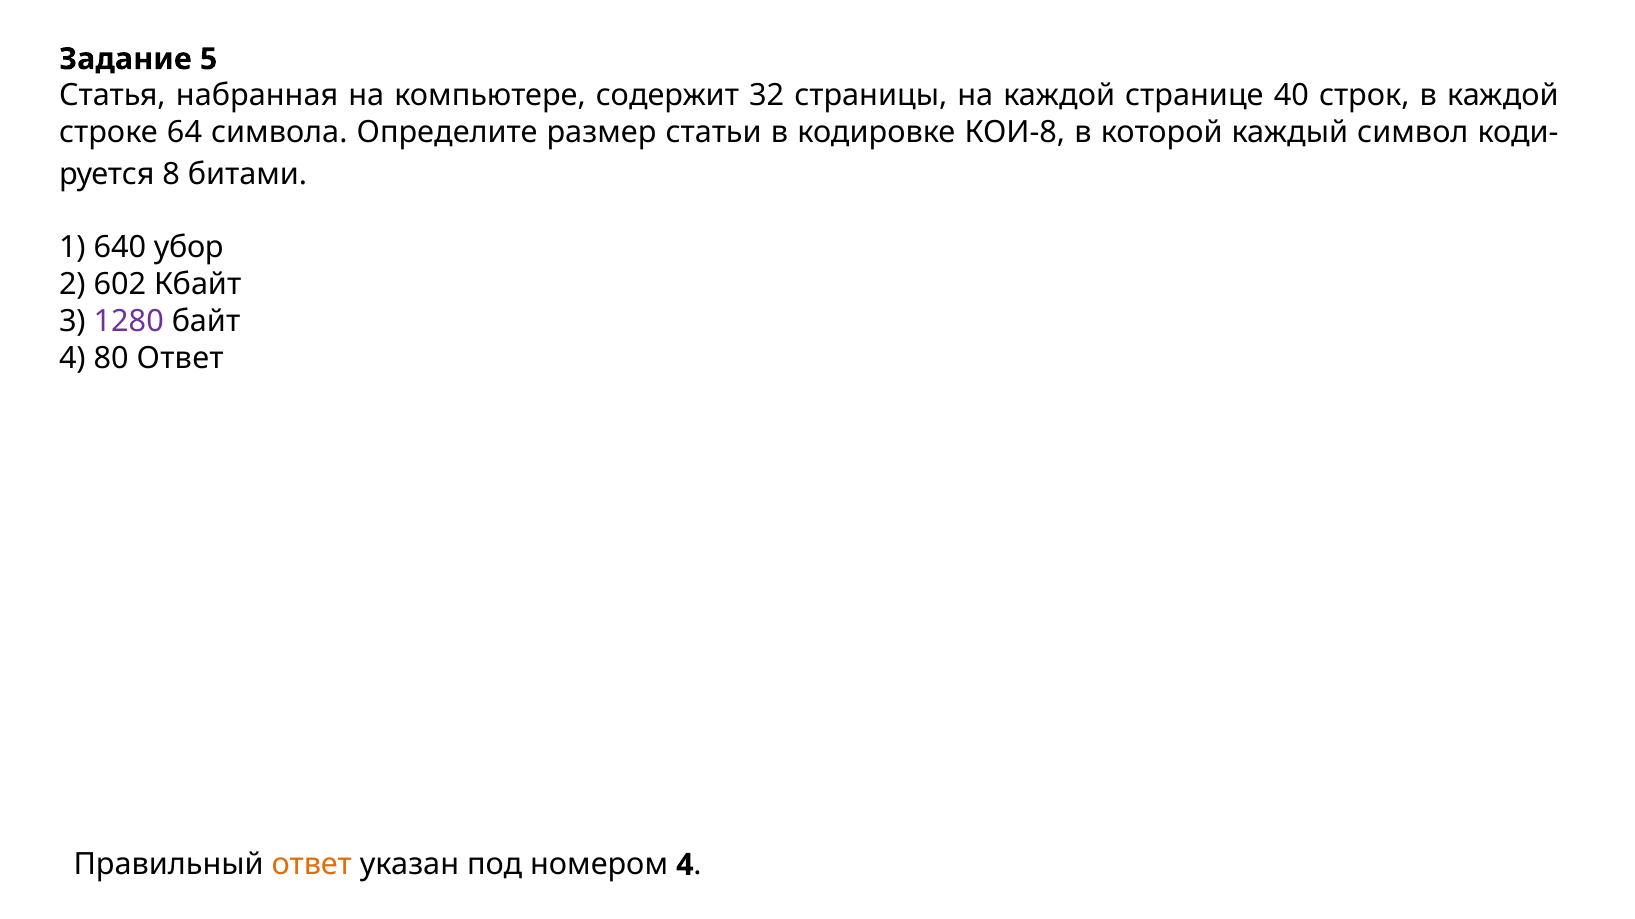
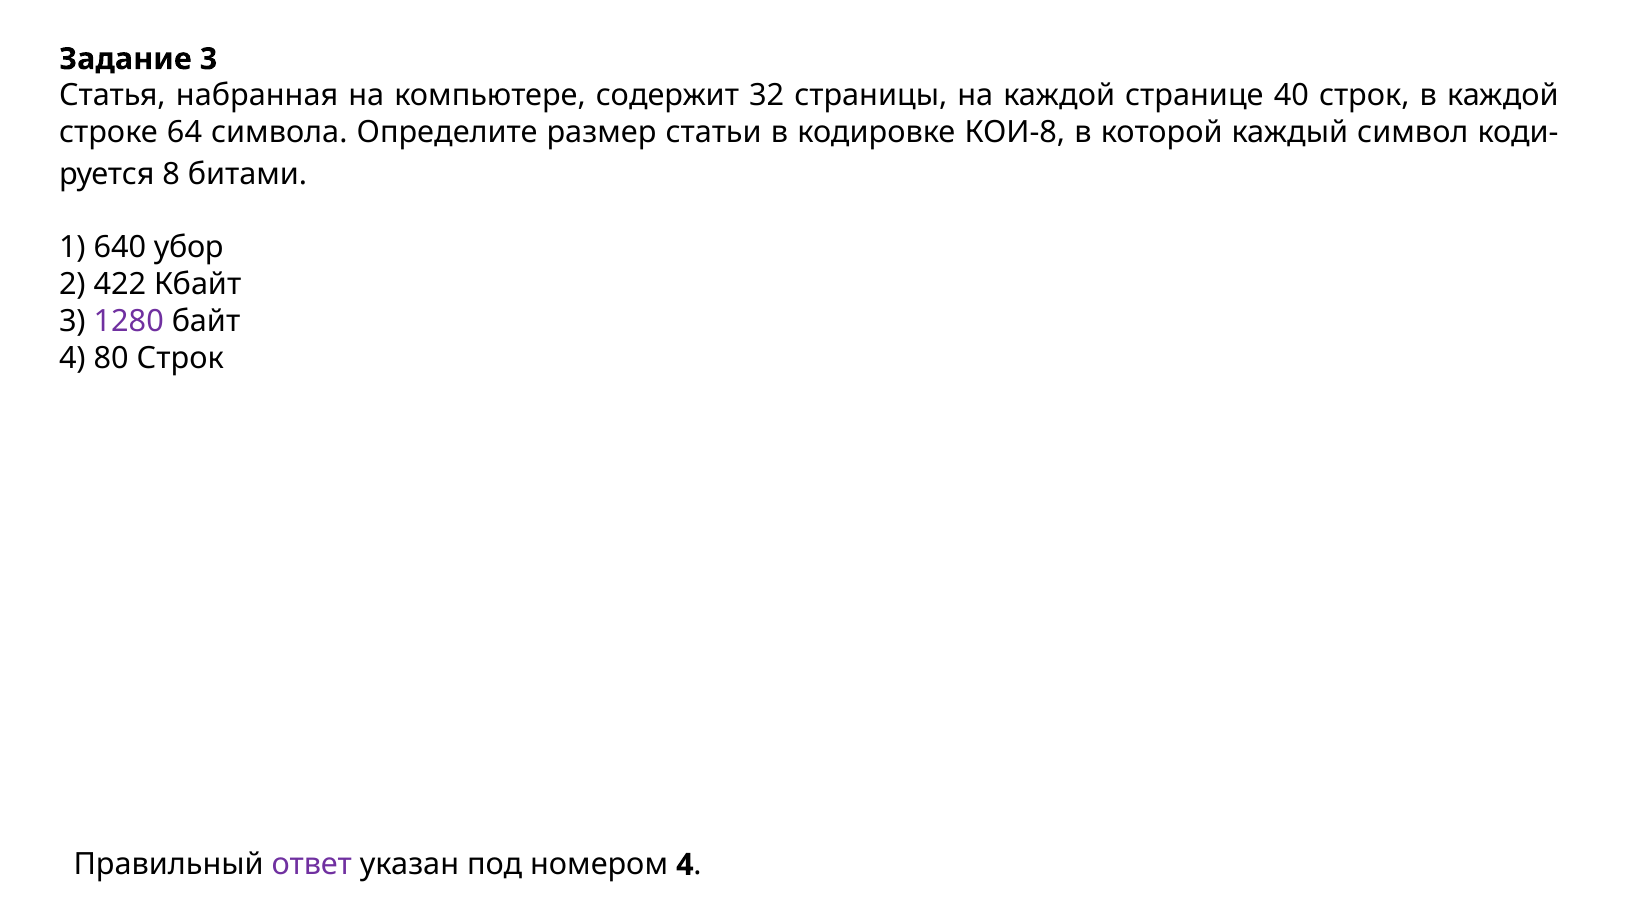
Задание 5: 5 -> 3 (209, 59)
602: 602 -> 422 (120, 285)
80 Ответ: Ответ -> Строк (180, 358)
ответ colour: orange -> purple (312, 865)
